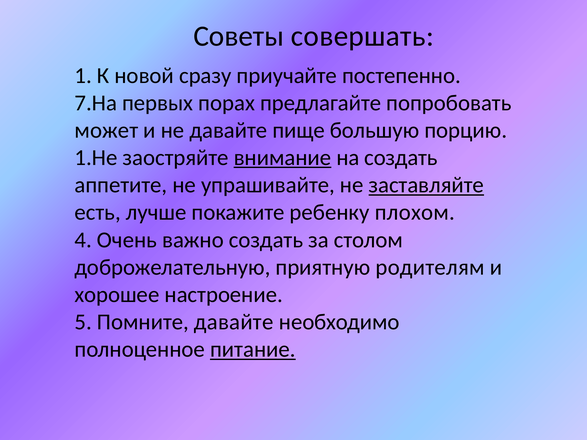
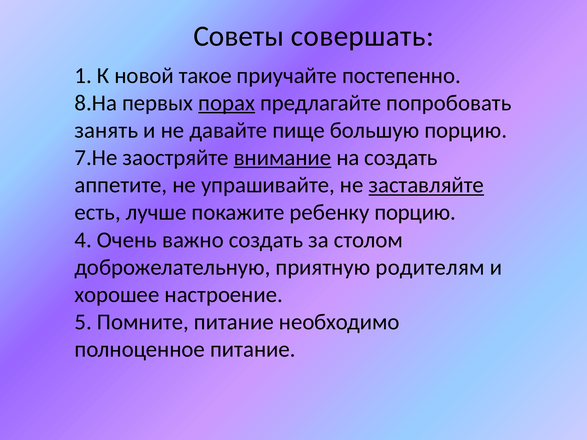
сразу: сразу -> такое (205, 76)
7.На: 7.На -> 8.На (96, 103)
порах underline: none -> present (227, 103)
может: может -> занять (106, 130)
1.Не: 1.Не -> 7.Не (96, 158)
ребенку плохом: плохом -> порцию (415, 213)
Помните давайте: давайте -> питание (234, 322)
питание underline: present -> none (253, 350)
